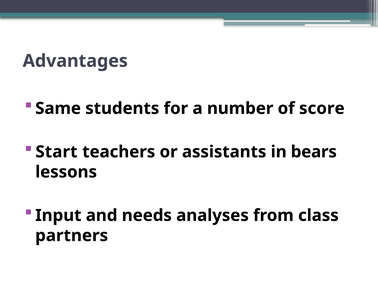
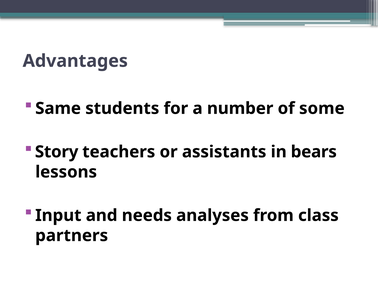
score: score -> some (322, 109)
Start: Start -> Story (57, 152)
